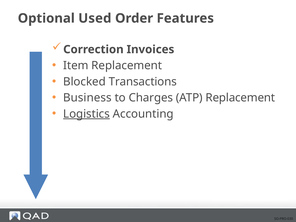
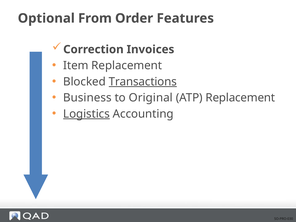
Used: Used -> From (95, 18)
Transactions underline: none -> present (143, 82)
Charges: Charges -> Original (151, 98)
